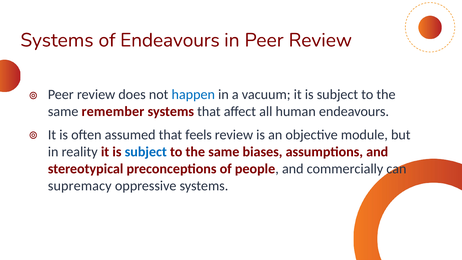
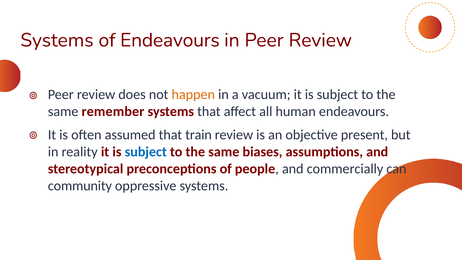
happen colour: blue -> orange (193, 95)
feels: feels -> train (199, 135)
module: module -> present (364, 135)
supremacy: supremacy -> community (80, 186)
